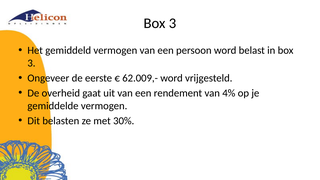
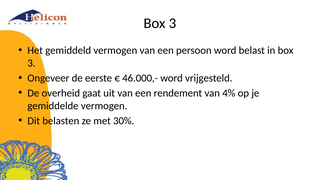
62.009,-: 62.009,- -> 46.000,- (140, 78)
